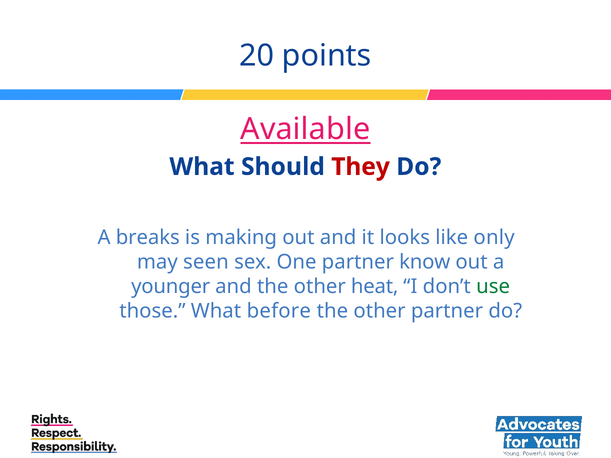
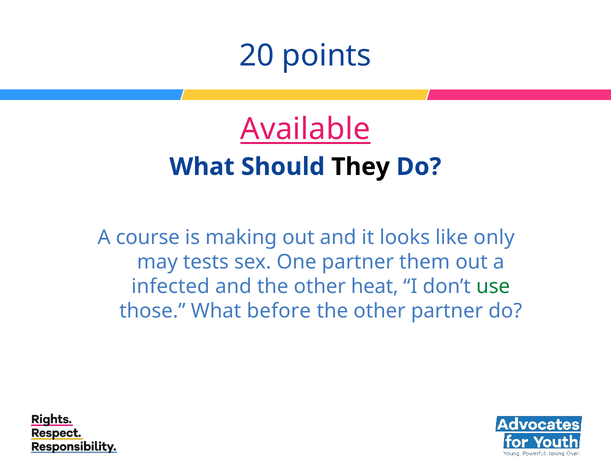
They colour: red -> black (361, 167)
breaks: breaks -> course (148, 238)
seen: seen -> tests (206, 262)
know: know -> them (425, 262)
younger: younger -> infected (171, 287)
